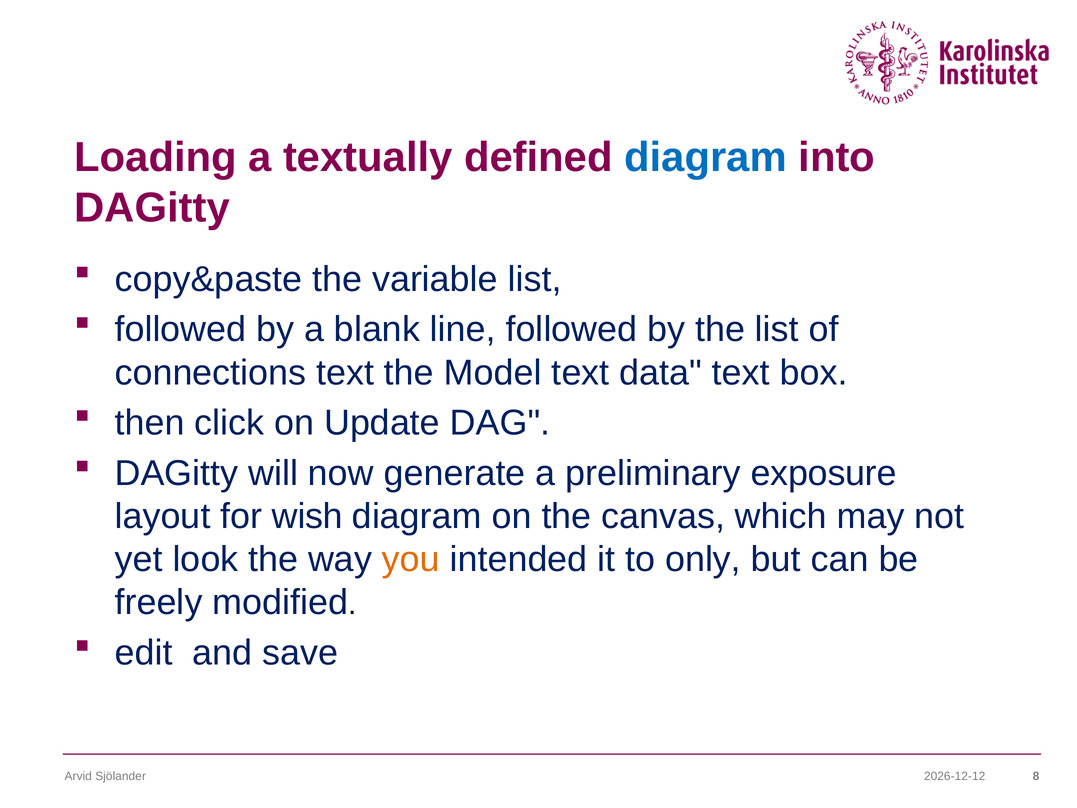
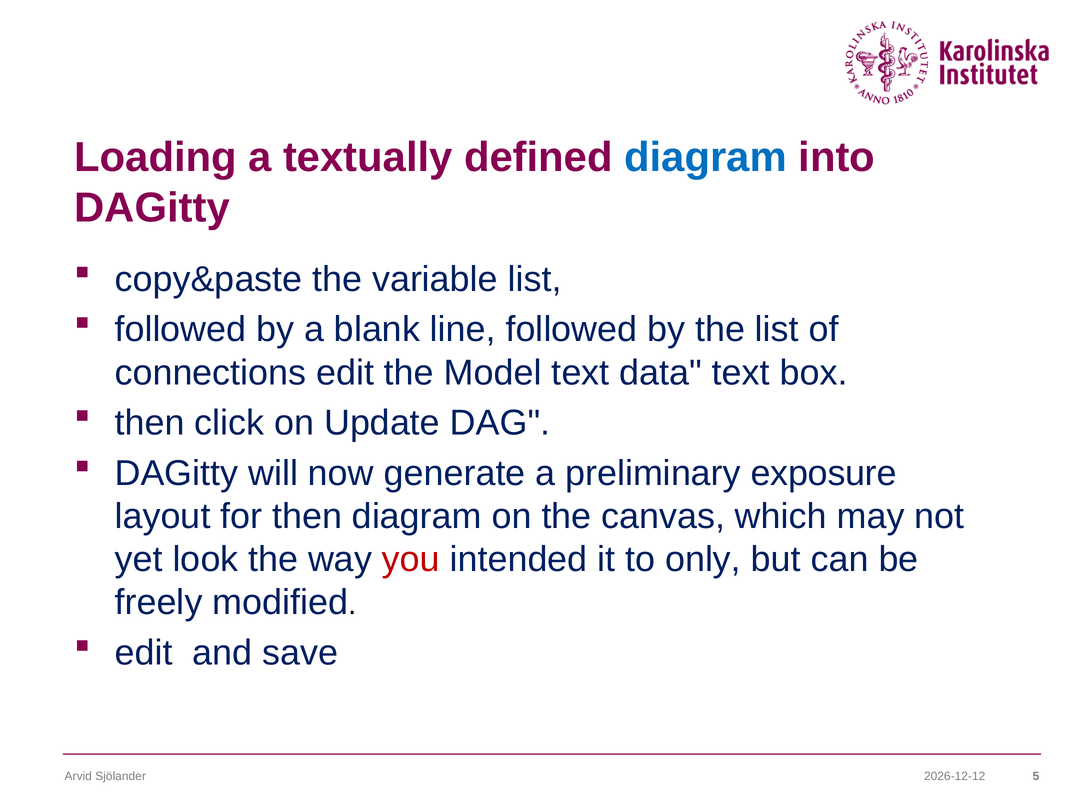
connections text: text -> edit (345, 373)
for wish: wish -> then (307, 516)
you colour: orange -> red (411, 559)
8: 8 -> 5 (1036, 776)
